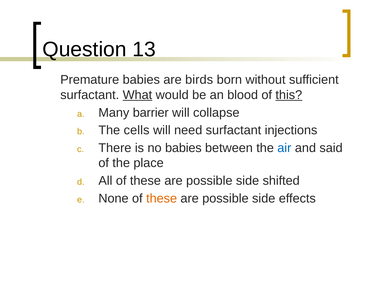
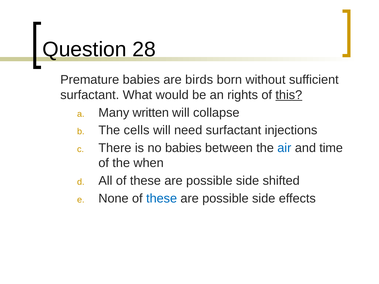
13: 13 -> 28 (144, 50)
What underline: present -> none (137, 95)
blood: blood -> rights (243, 95)
barrier: barrier -> written (151, 113)
said: said -> time (331, 148)
place: place -> when (149, 163)
these colour: orange -> blue (162, 199)
